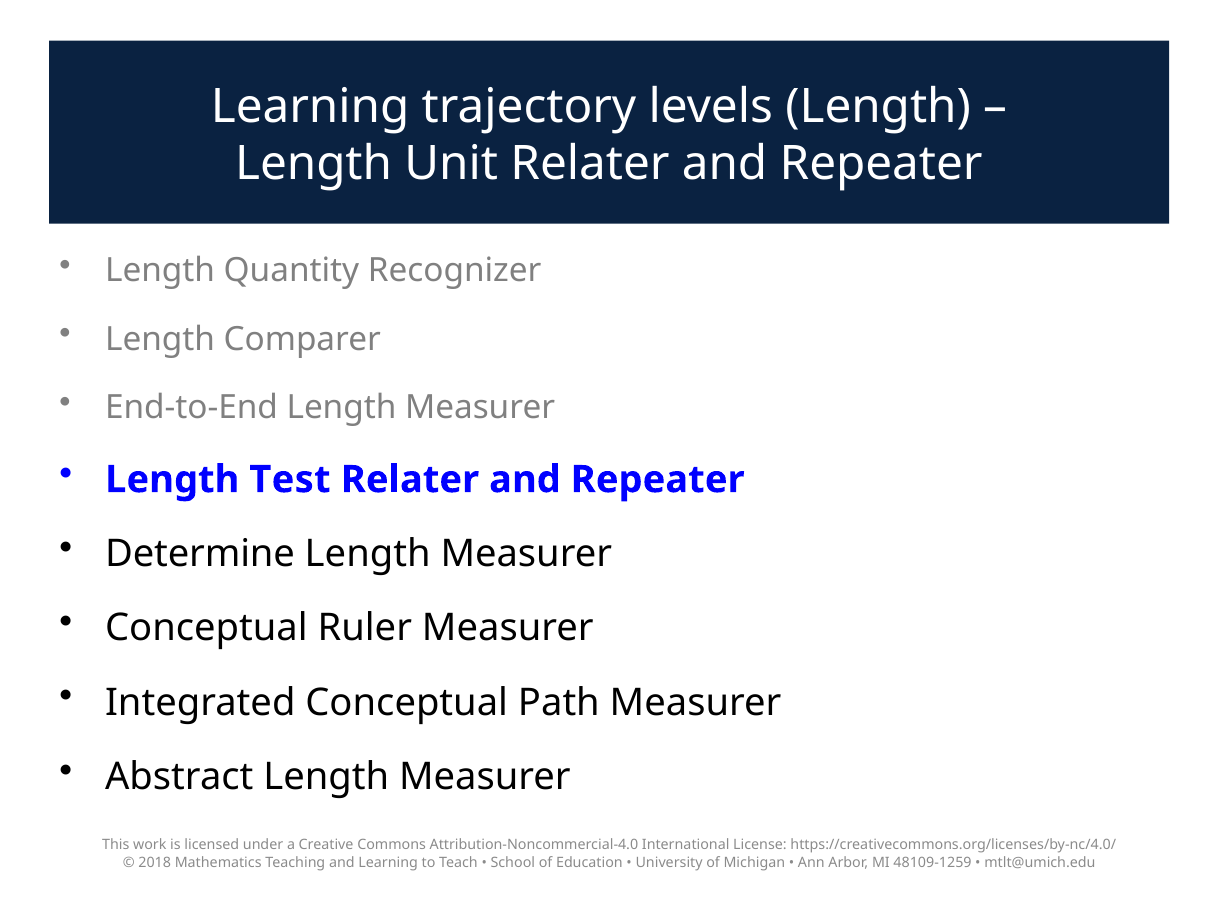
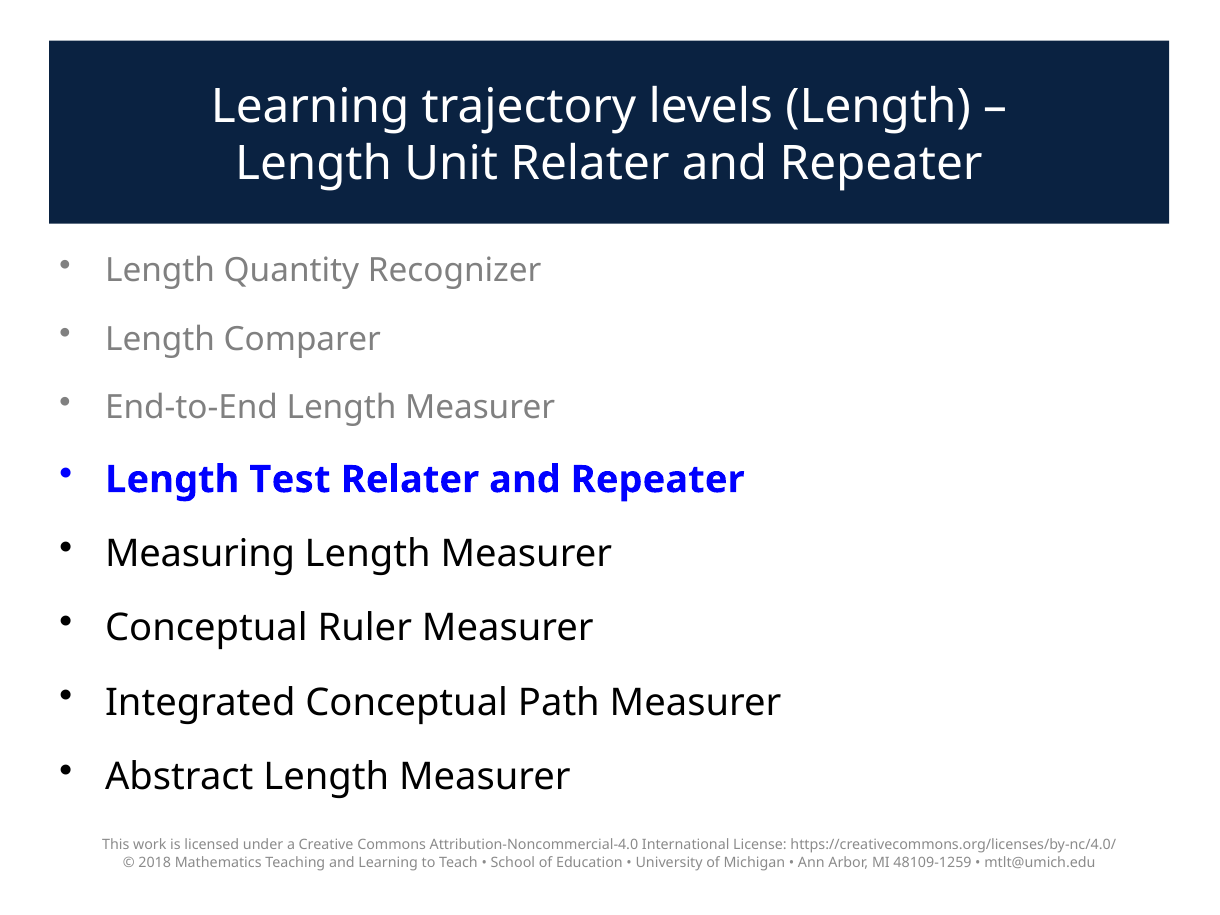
Determine: Determine -> Measuring (200, 554)
